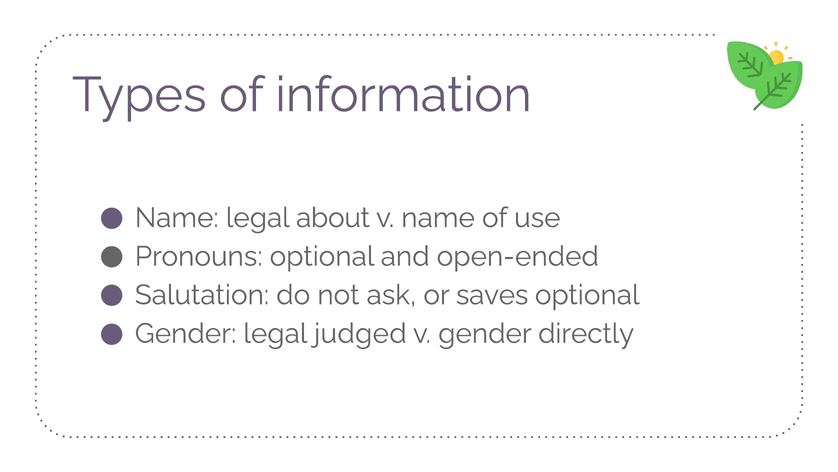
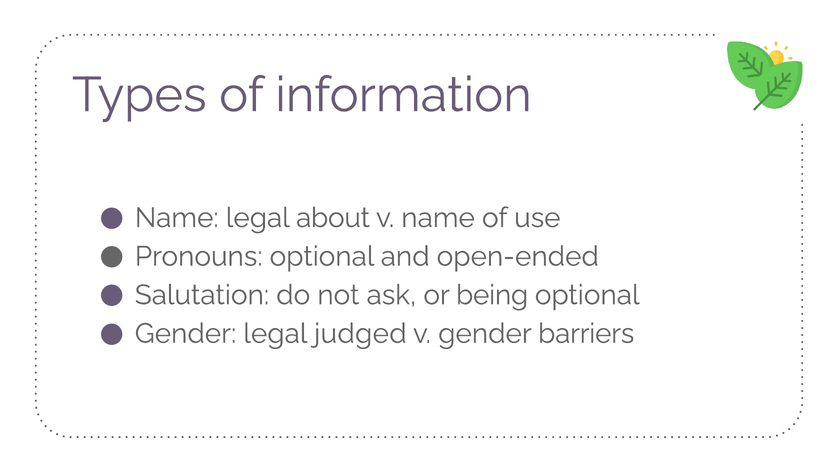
saves: saves -> being (492, 295)
directly: directly -> barriers (586, 333)
